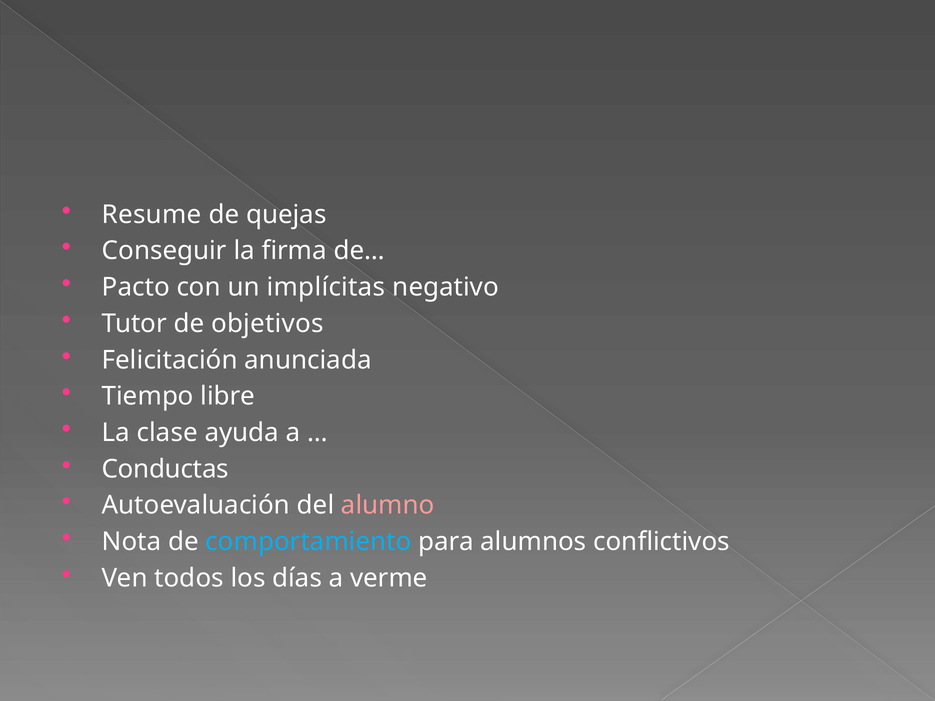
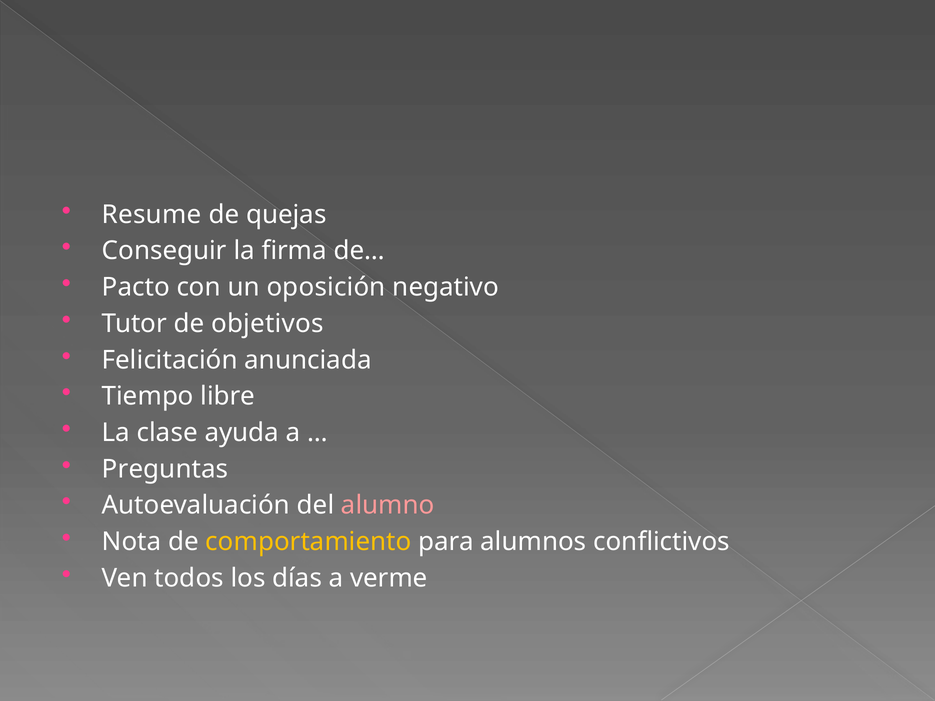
implícitas: implícitas -> oposición (326, 287)
Conductas: Conductas -> Preguntas (165, 469)
comportamiento colour: light blue -> yellow (308, 542)
